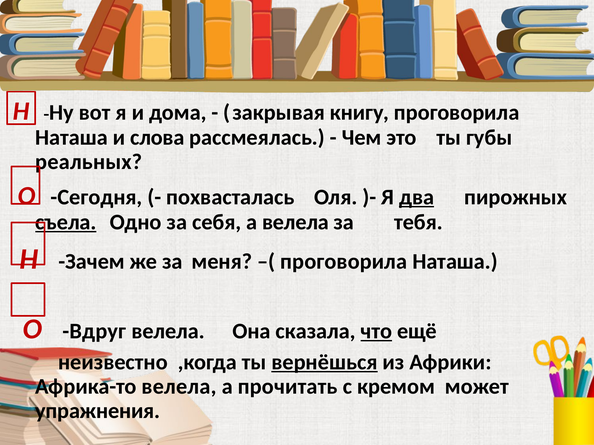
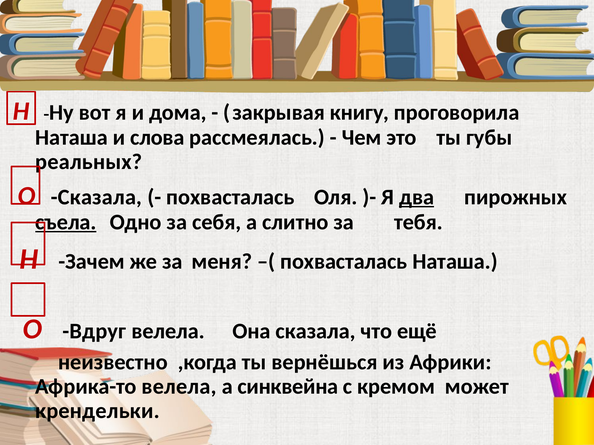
О Сегодня: Сегодня -> Сказала (96, 197)
а велела: велела -> слитно (295, 222)
проговорила: проговорила -> похвасталась (344, 262)
что underline: present -> none (376, 331)
вернёшься underline: present -> none (324, 363)
прочитать: прочитать -> синквейна (288, 387)
упражнения: упражнения -> крендельки (97, 411)
